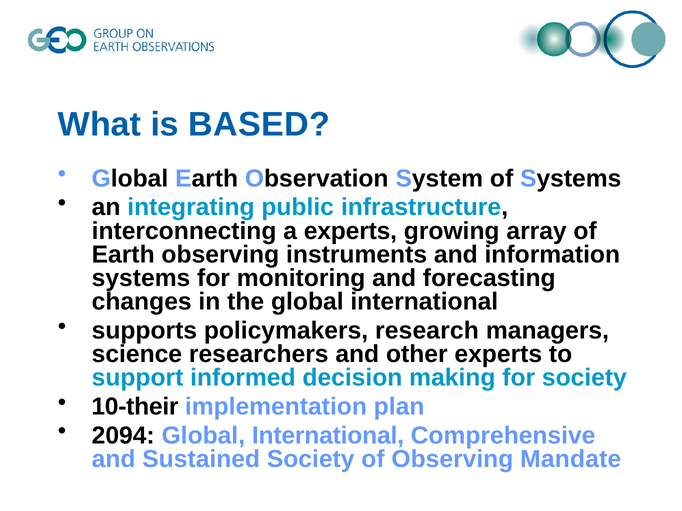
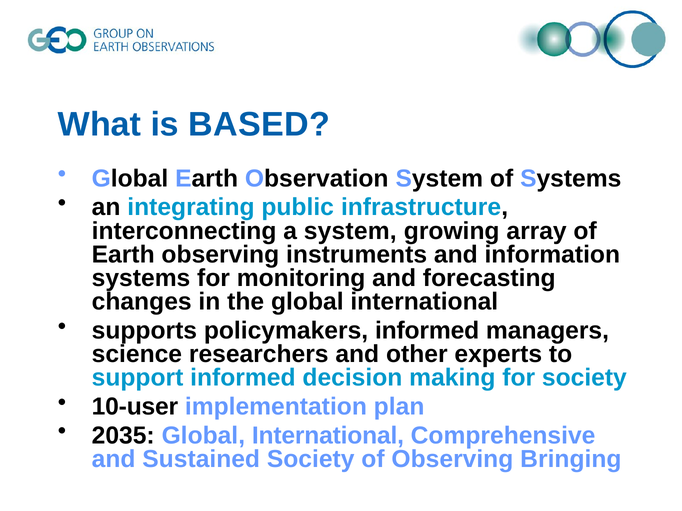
a experts: experts -> system (350, 231)
policymakers research: research -> informed (427, 331)
10-their: 10-their -> 10-user (135, 407)
2094: 2094 -> 2035 (123, 436)
Mandate: Mandate -> Bringing (571, 459)
